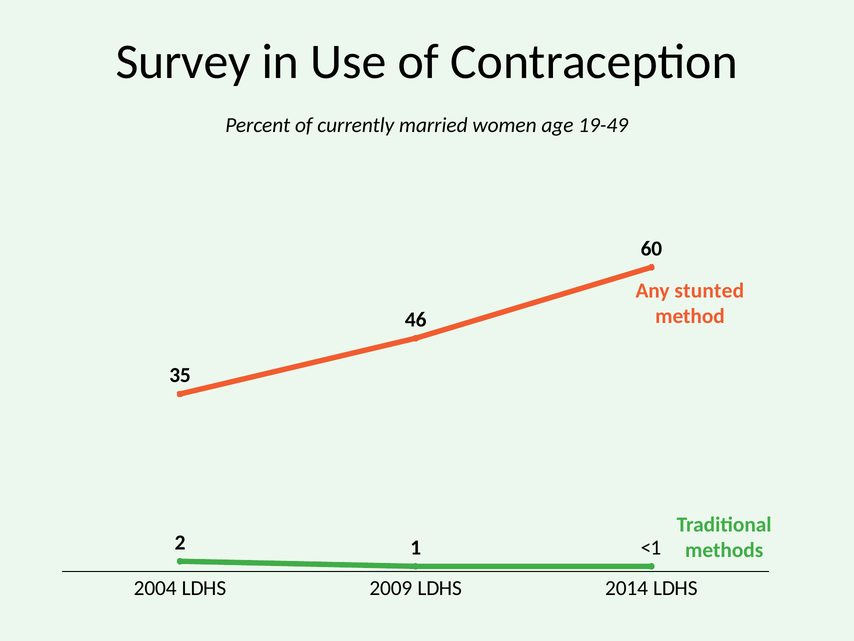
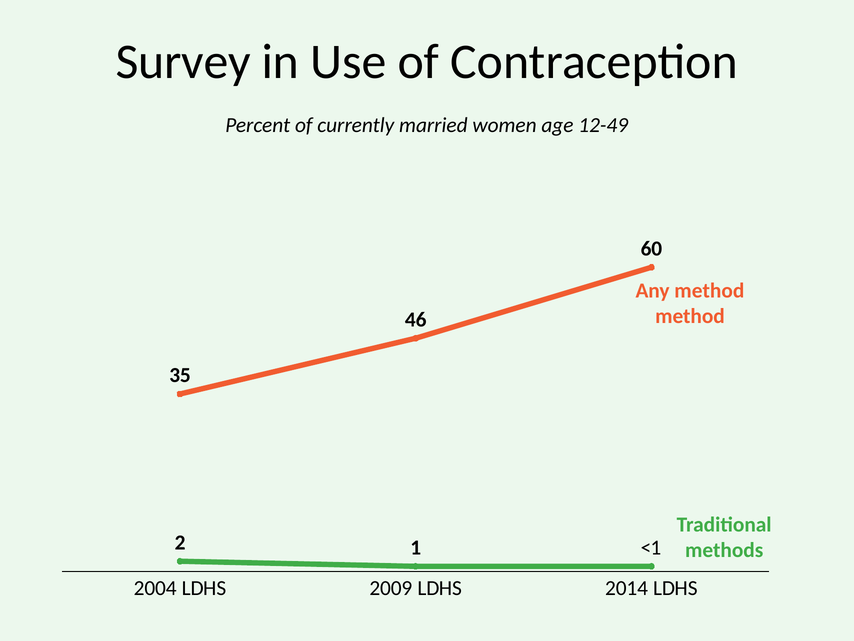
19-49: 19-49 -> 12-49 (603, 125)
Any stunted: stunted -> method (709, 290)
